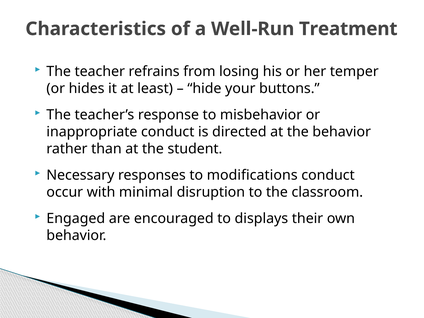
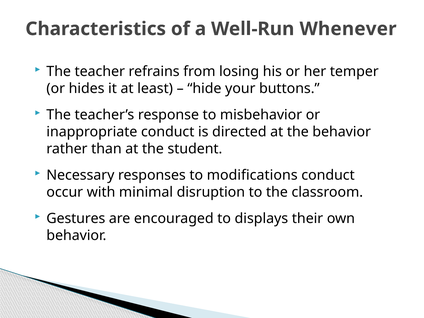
Treatment: Treatment -> Whenever (348, 29)
Engaged: Engaged -> Gestures (76, 219)
